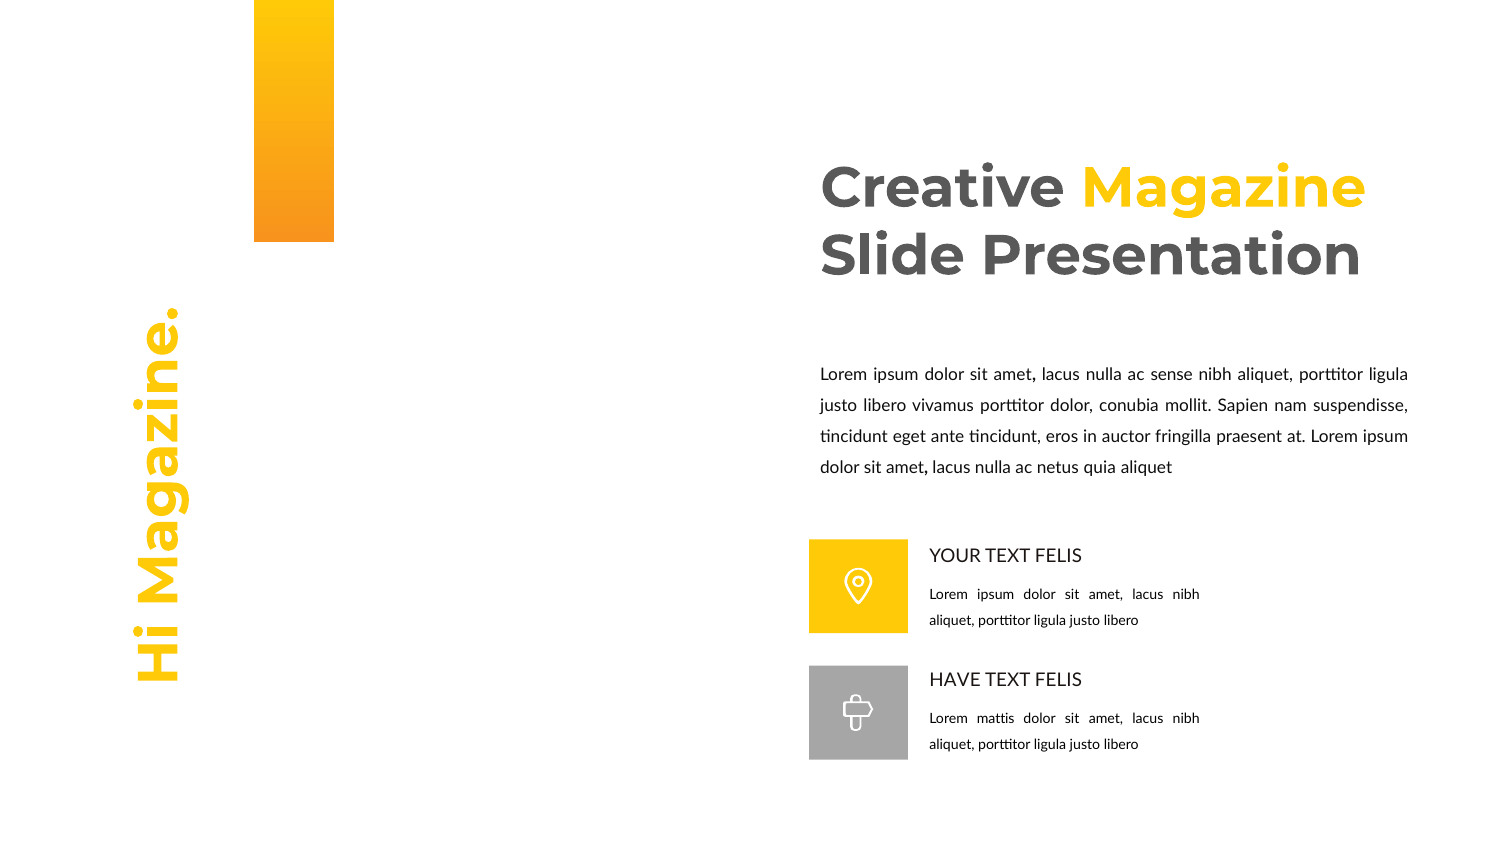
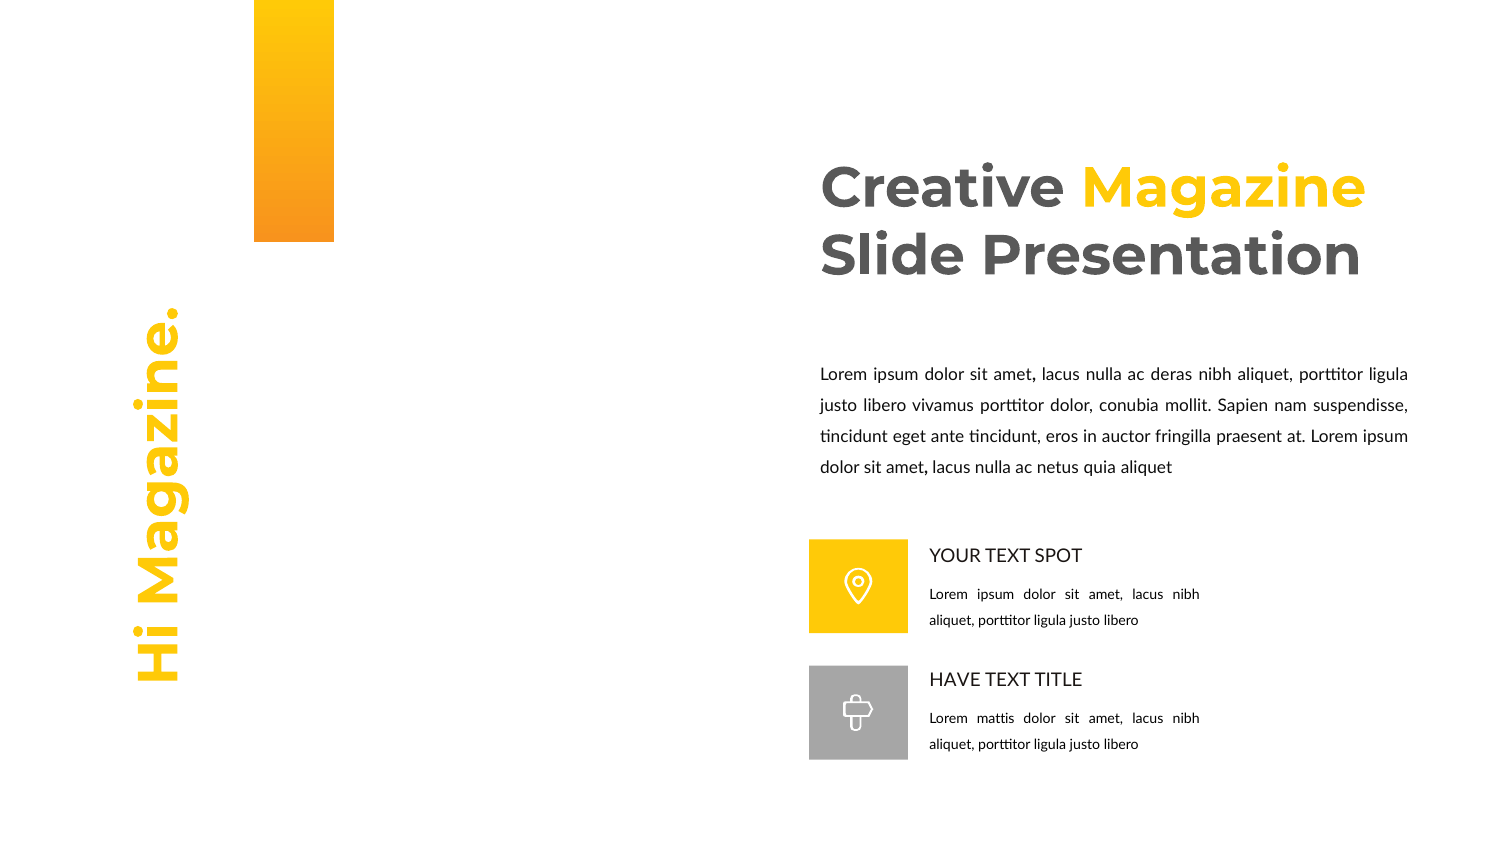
sense: sense -> deras (1172, 375)
YOUR TEXT FELIS: FELIS -> SPOT (1059, 556)
FELIS: FELIS -> TITLE (1059, 680)
